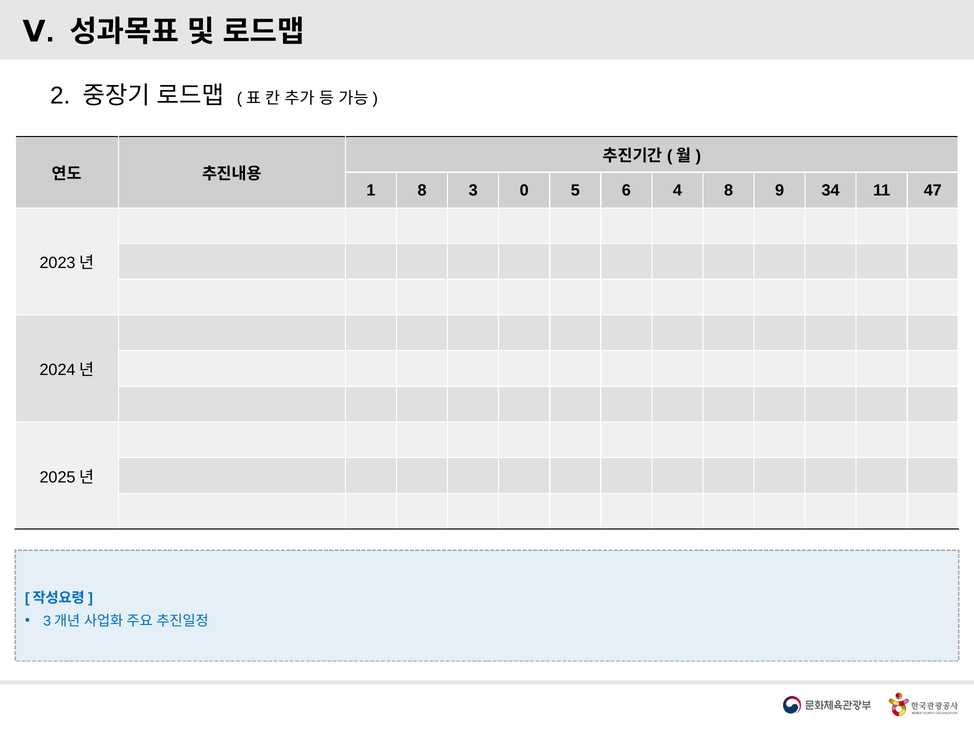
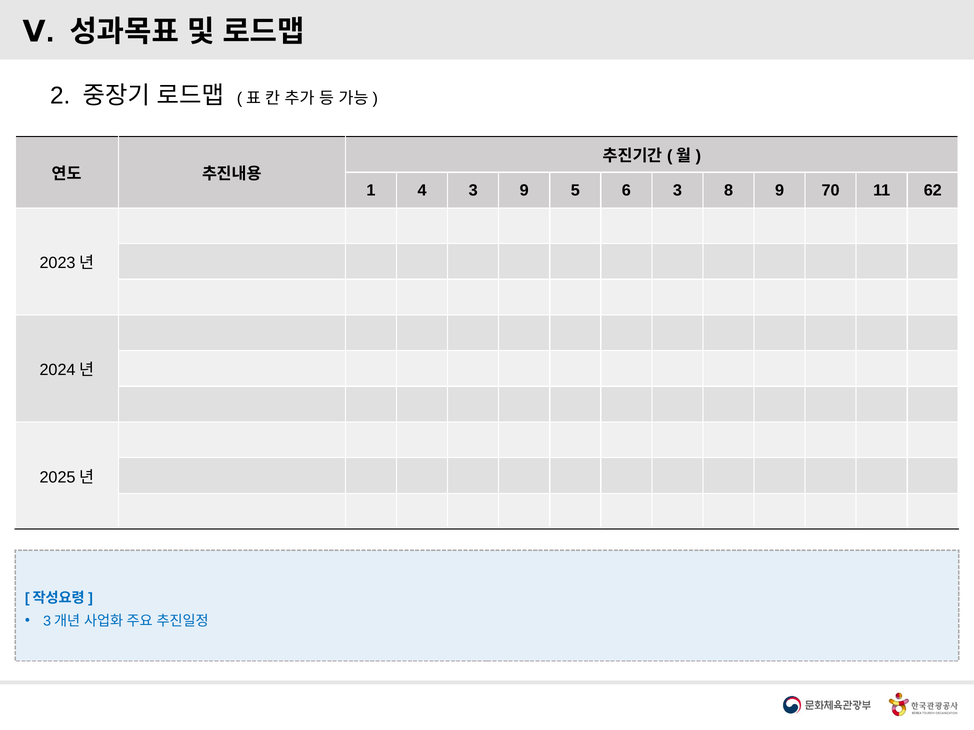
1 8: 8 -> 4 (422, 191)
3 0: 0 -> 9 (524, 191)
6 4: 4 -> 3 (677, 191)
34: 34 -> 70 (831, 191)
47: 47 -> 62 (933, 191)
